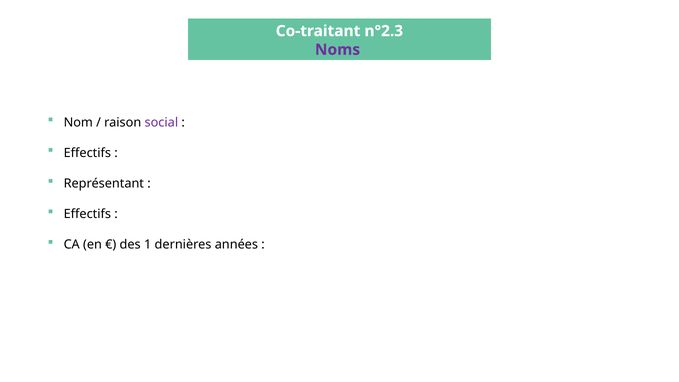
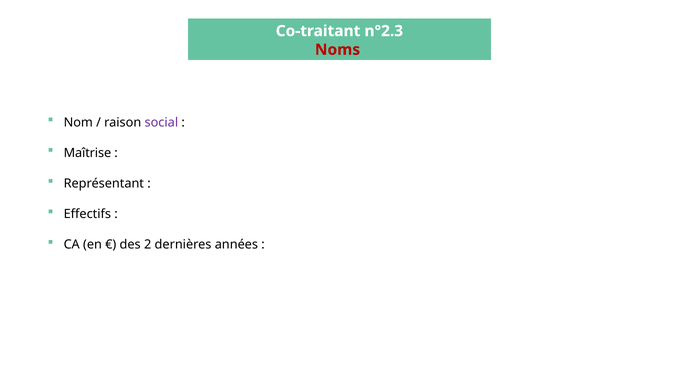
Noms colour: purple -> red (337, 50)
Effectifs: Effectifs -> Maîtrise (87, 153)
1: 1 -> 2 (148, 245)
